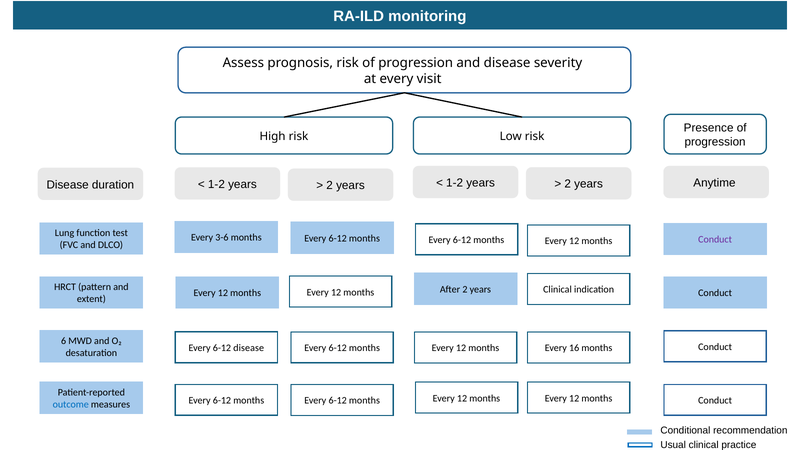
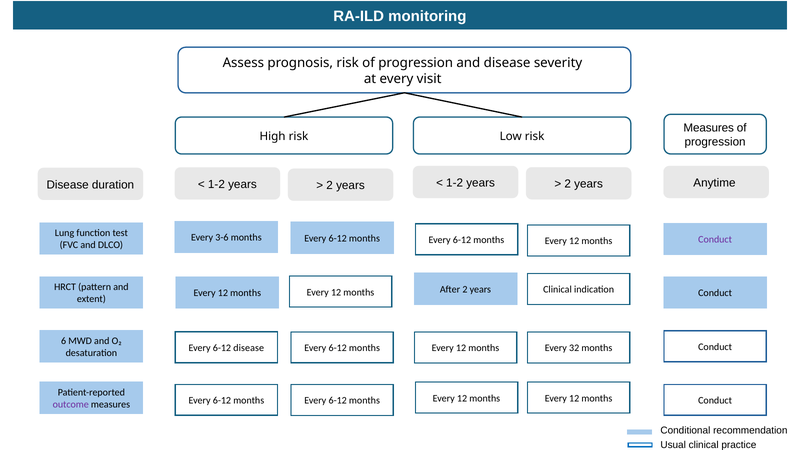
Presence: Presence -> Measures (709, 128)
16: 16 -> 32 (574, 348)
outcome colour: blue -> purple (71, 405)
